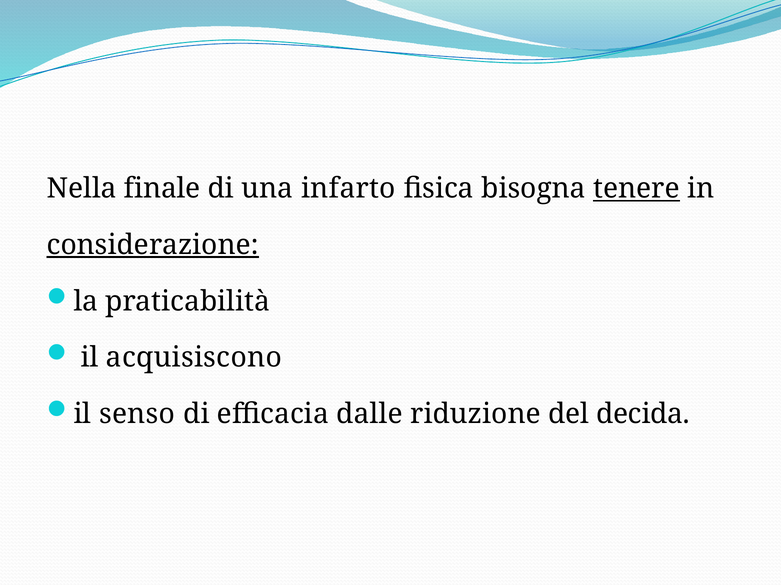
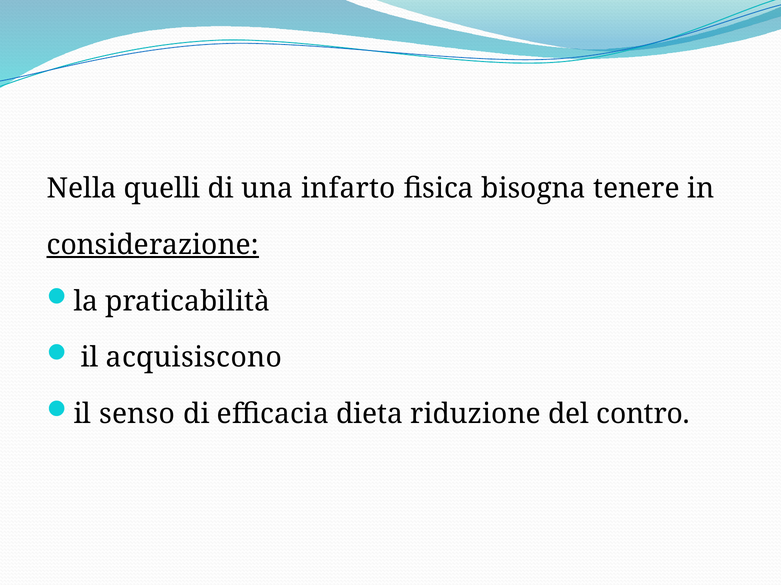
finale: finale -> quelli (162, 189)
tenere underline: present -> none (637, 189)
dalle: dalle -> dieta (370, 414)
decida: decida -> contro (643, 414)
